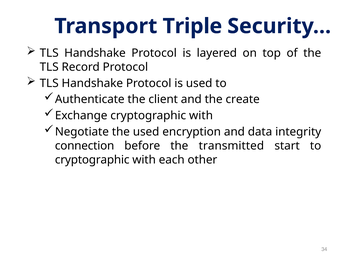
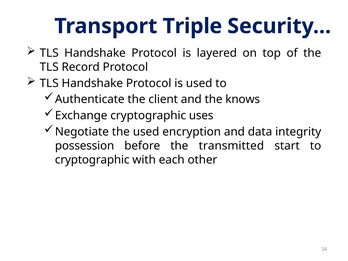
create: create -> knows (243, 99)
Exchange cryptographic with: with -> uses (201, 116)
connection: connection -> possession (85, 146)
